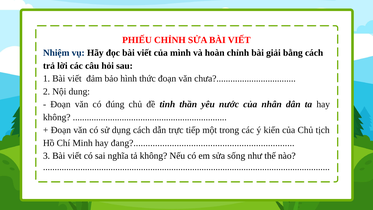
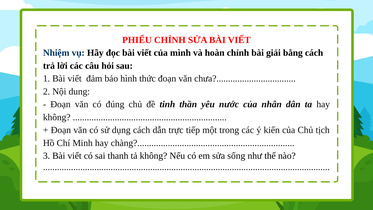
đang: đang -> chàng (203, 143)
nghĩa: nghĩa -> thanh (118, 156)
